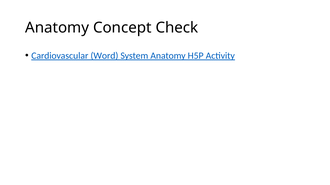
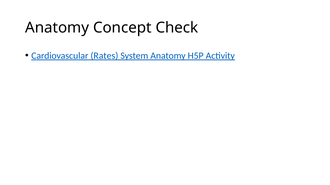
Word: Word -> Rates (104, 56)
